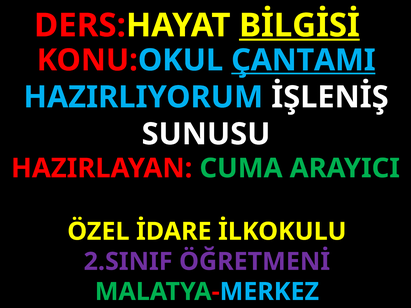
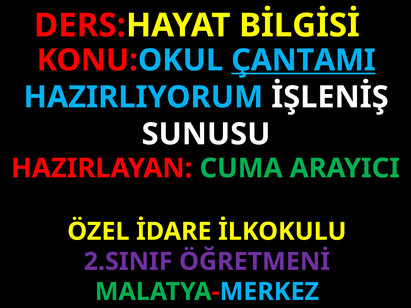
BİLGİSİ underline: present -> none (299, 25)
